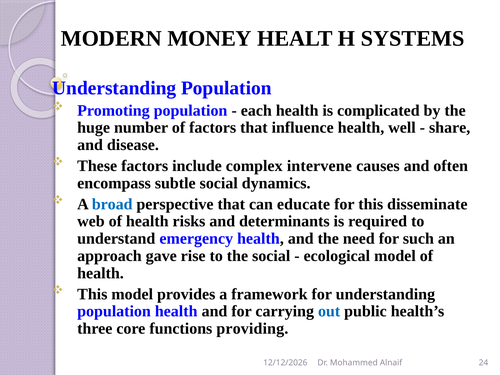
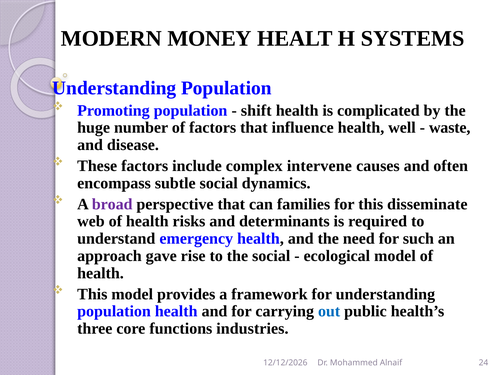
each: each -> shift (256, 110)
share: share -> waste (450, 128)
broad colour: blue -> purple (112, 204)
educate: educate -> families (304, 204)
providing: providing -> industries (252, 329)
